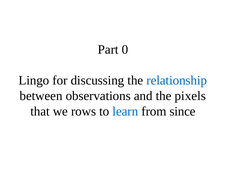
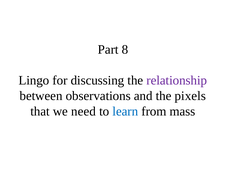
0: 0 -> 8 (125, 49)
relationship colour: blue -> purple (177, 80)
rows: rows -> need (83, 111)
since: since -> mass (182, 111)
